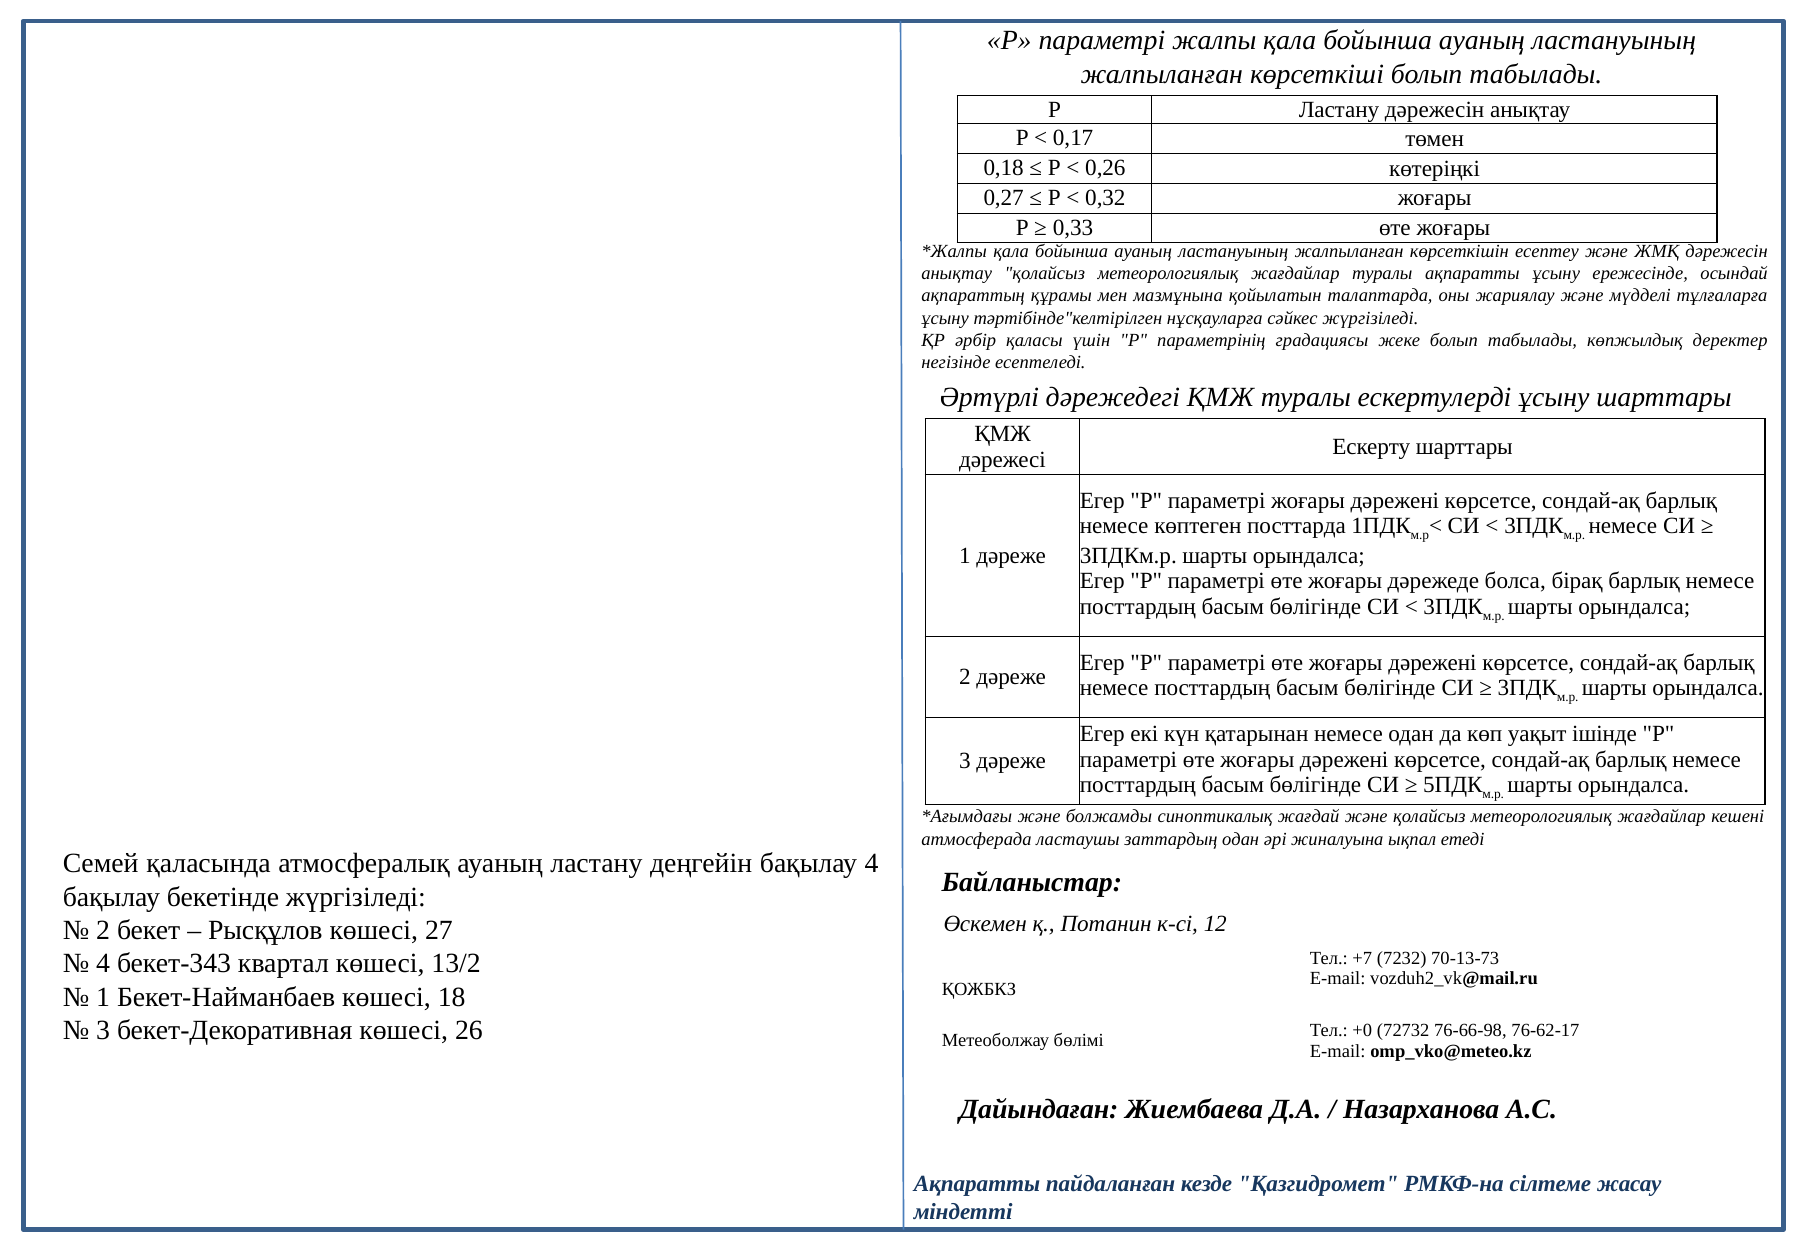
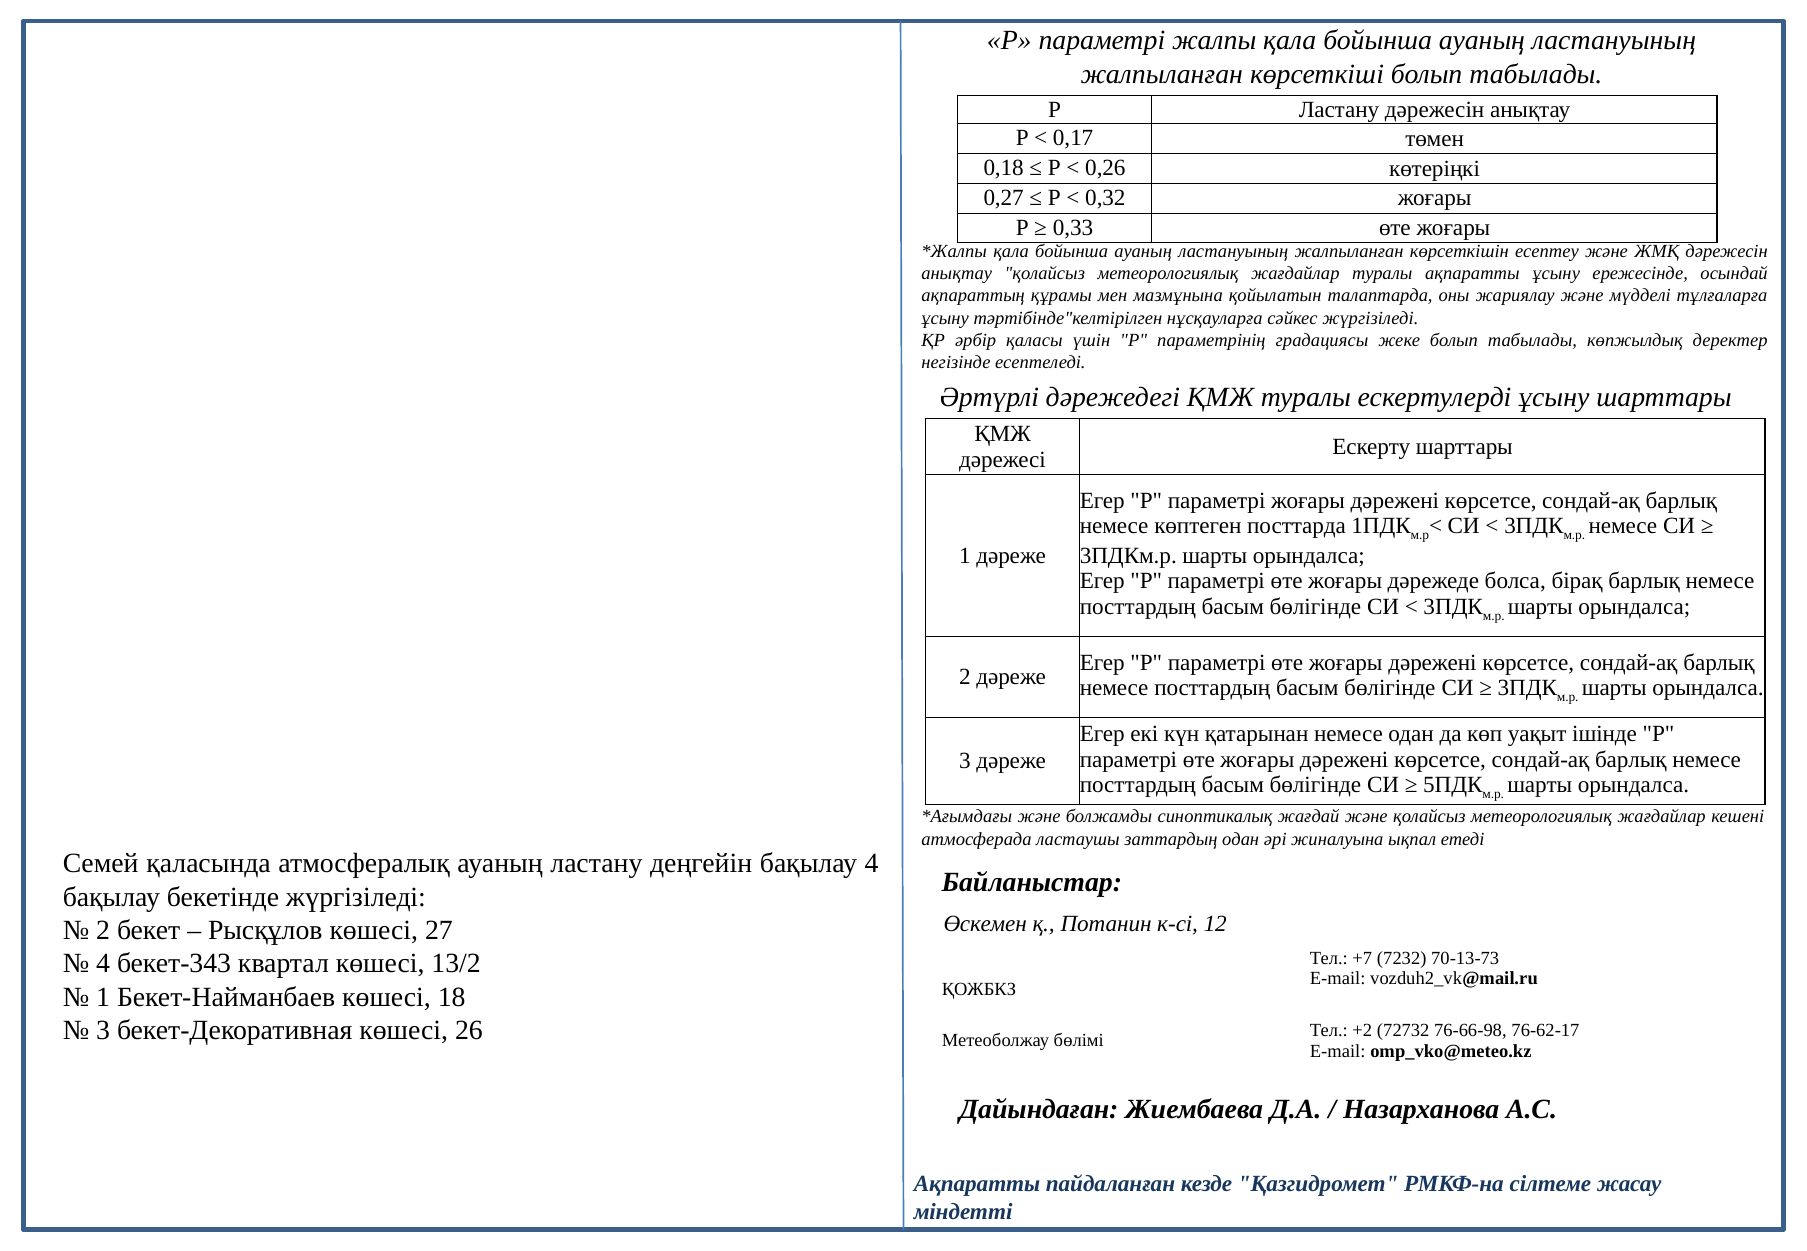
+0: +0 -> +2 (1362, 1030)
